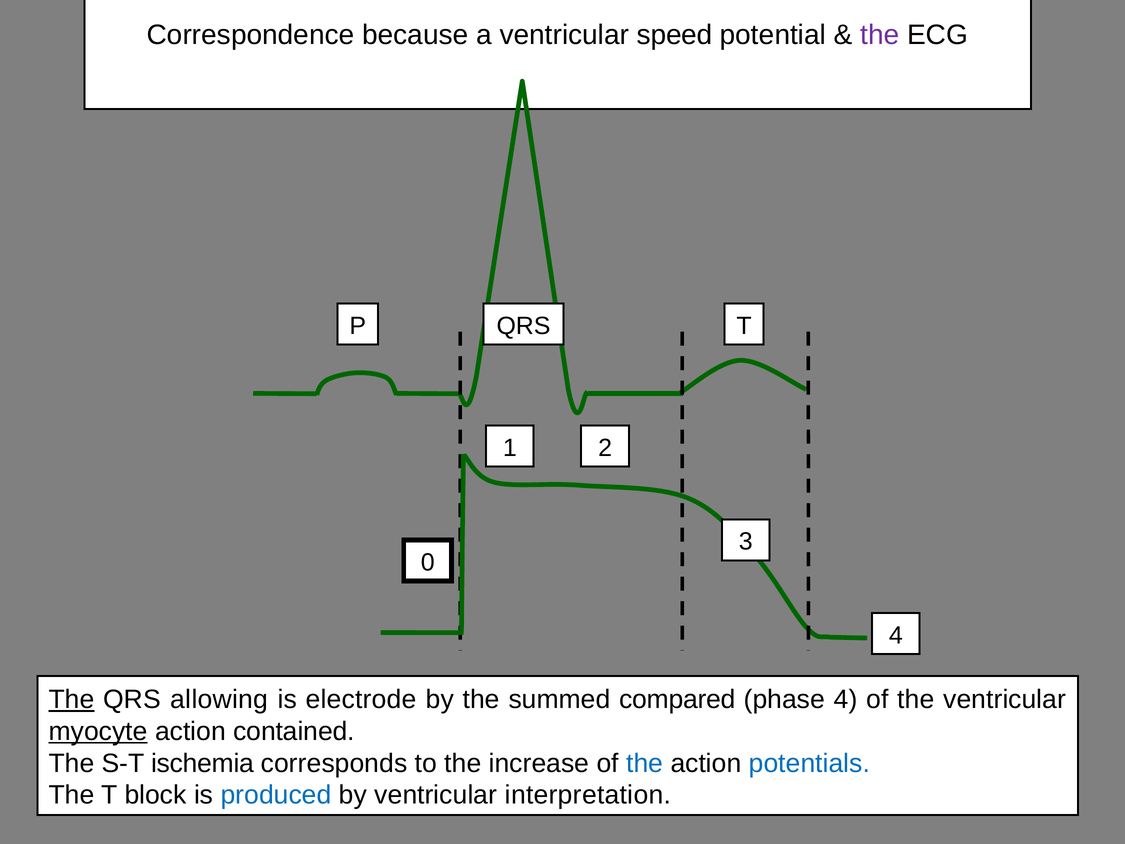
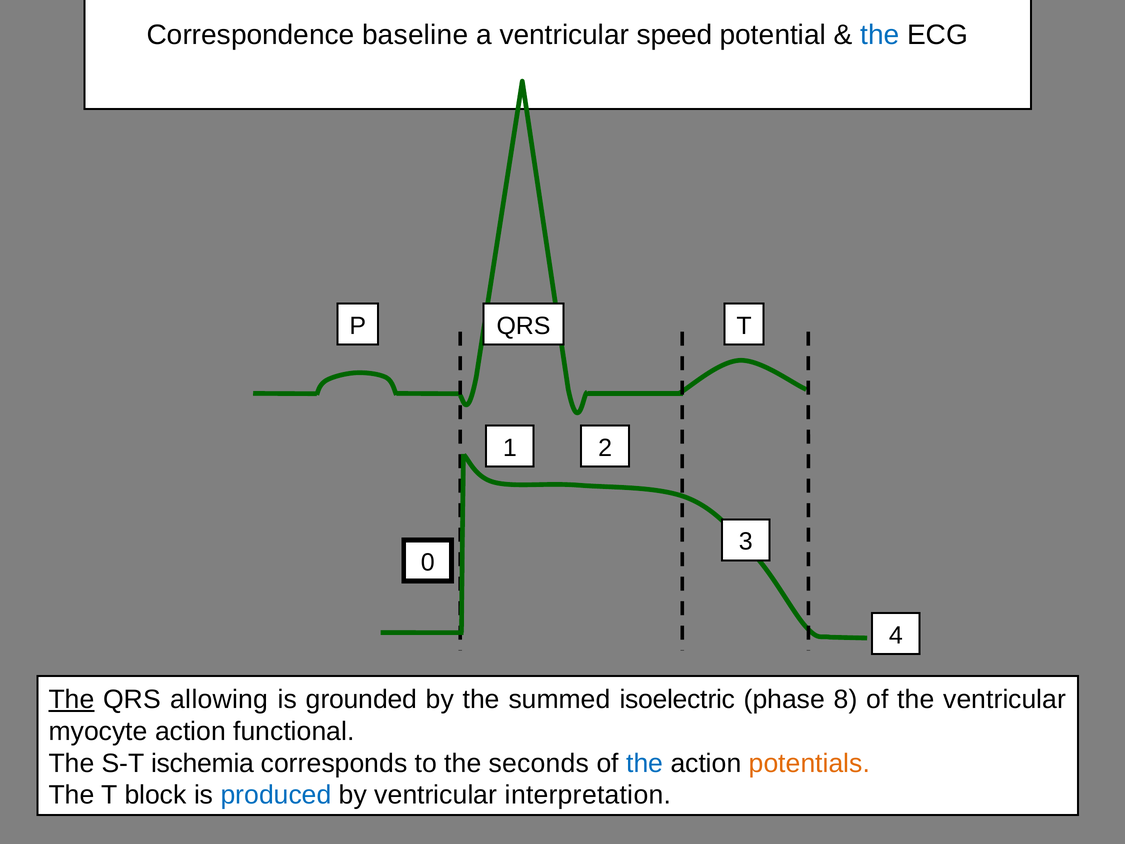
because: because -> baseline (415, 35)
the colour: purple -> blue (880, 35)
electrode: electrode -> grounded (361, 699)
compared: compared -> isoelectric (677, 699)
phase 4: 4 -> 8 (846, 699)
myocyte underline: present -> none (98, 731)
contained: contained -> functional (294, 731)
increase: increase -> seconds (539, 763)
potentials colour: blue -> orange (809, 763)
